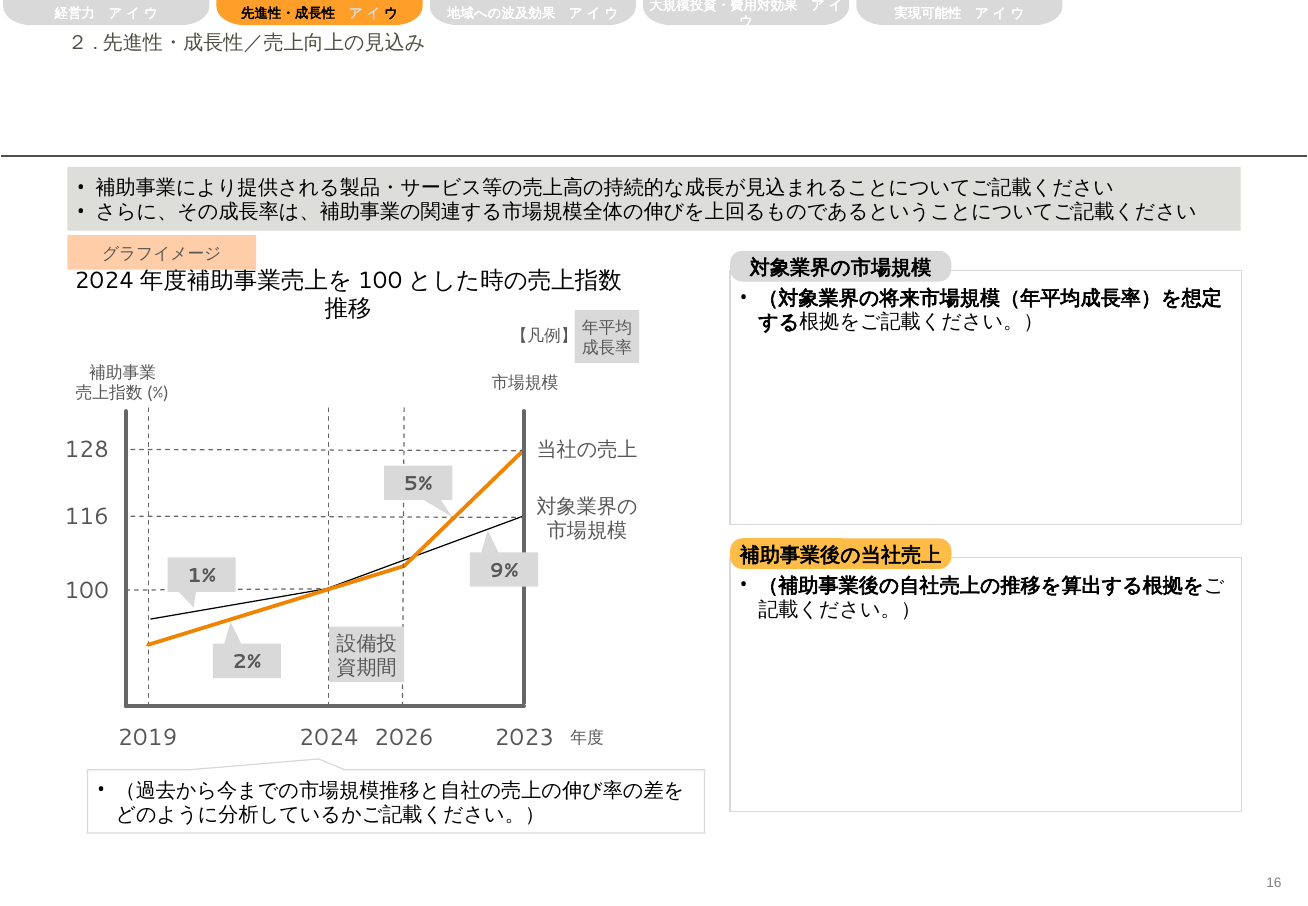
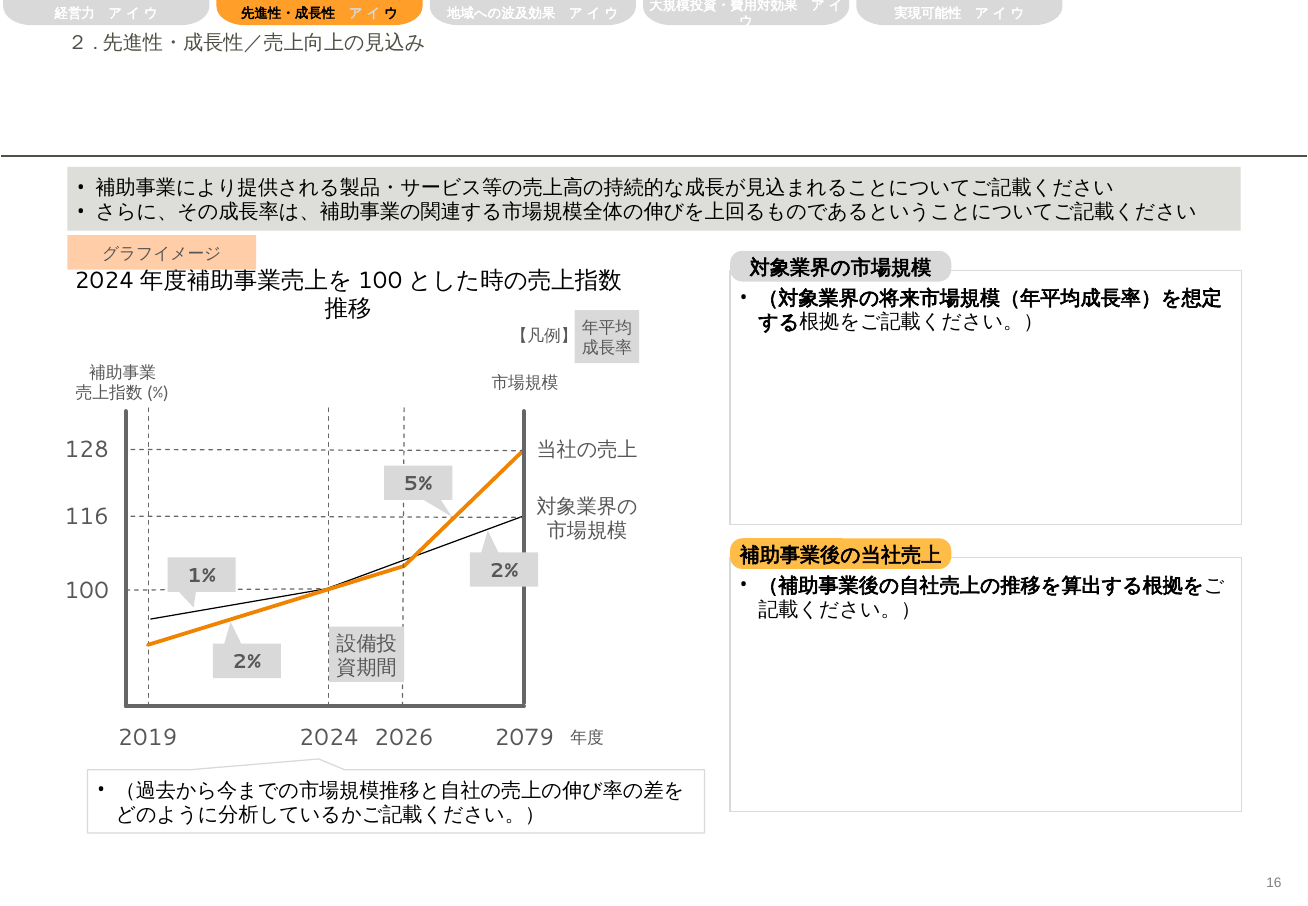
9%: 9% -> 2% (504, 571)
2023: 2023 -> 2079 (524, 738)
